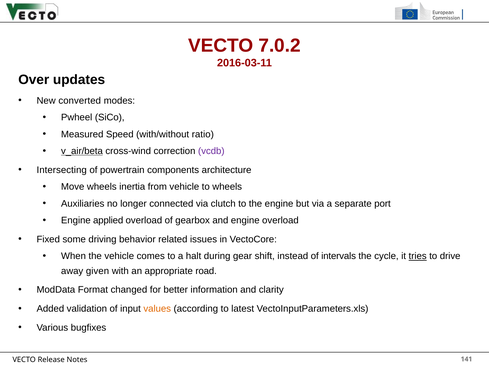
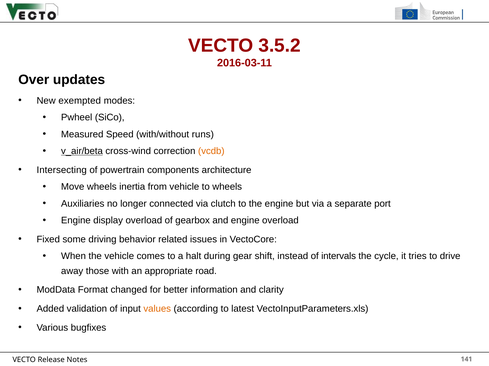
7.0.2: 7.0.2 -> 3.5.2 (280, 46)
converted: converted -> exempted (80, 101)
ratio: ratio -> runs (203, 135)
vcdb colour: purple -> orange (211, 151)
applied: applied -> display (108, 221)
tries underline: present -> none (418, 257)
given: given -> those (98, 272)
